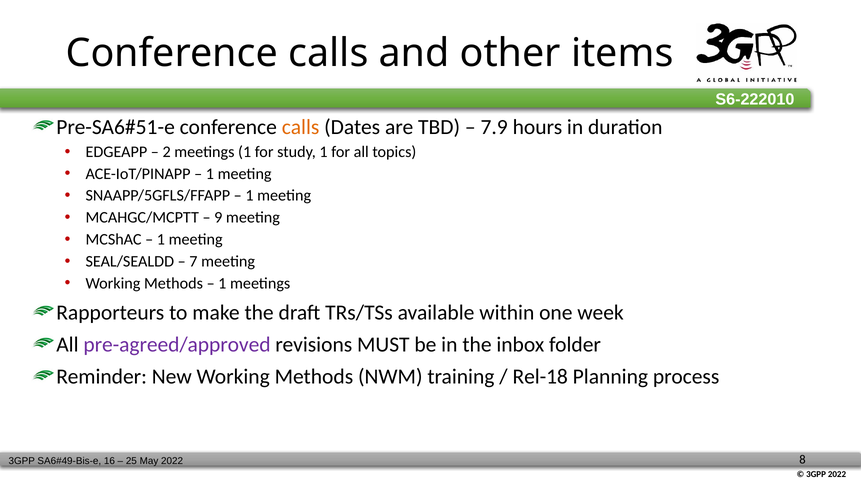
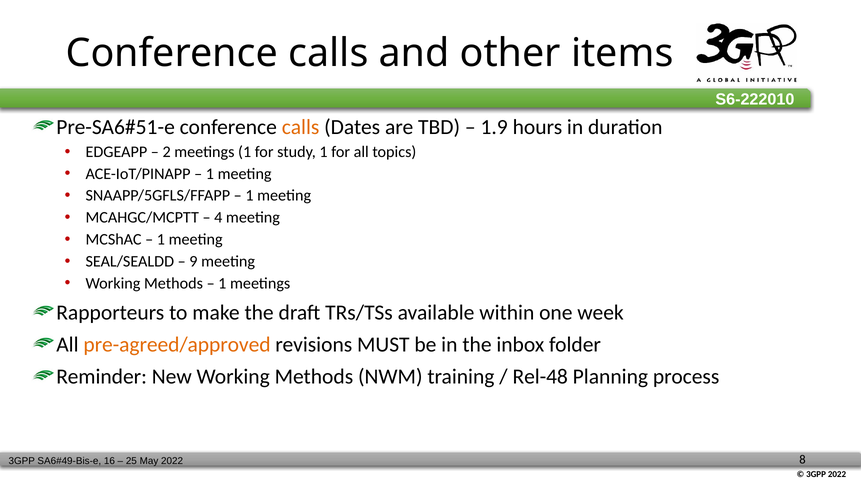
7.9: 7.9 -> 1.9 (494, 127)
9: 9 -> 4 (218, 218)
7: 7 -> 9 (193, 261)
pre-agreed/approved colour: purple -> orange (177, 345)
Rel-18: Rel-18 -> Rel-48 (540, 377)
